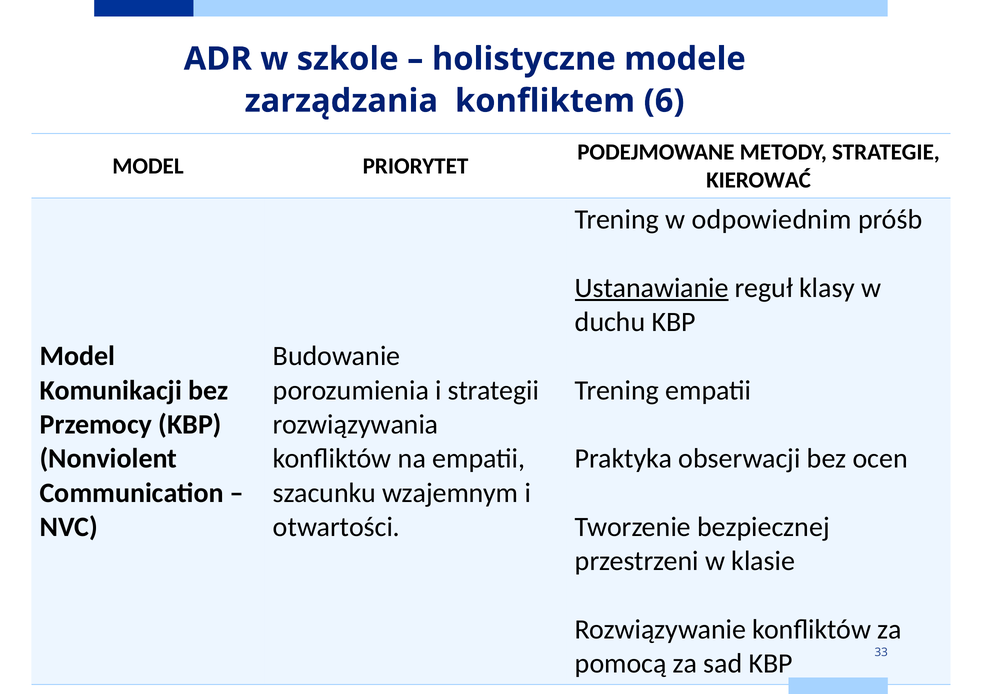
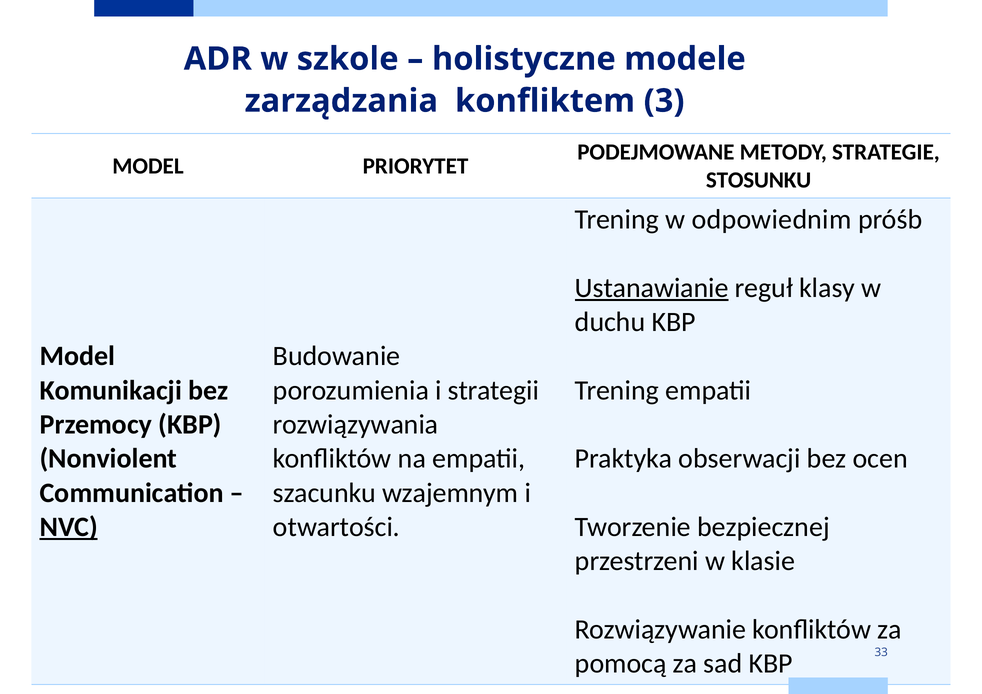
6: 6 -> 3 (664, 101)
KIEROWAĆ: KIEROWAĆ -> STOSUNKU (759, 180)
NVC underline: none -> present (69, 527)
